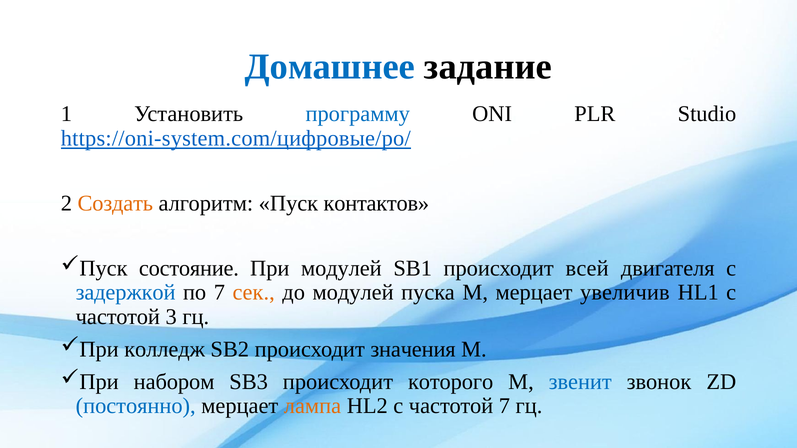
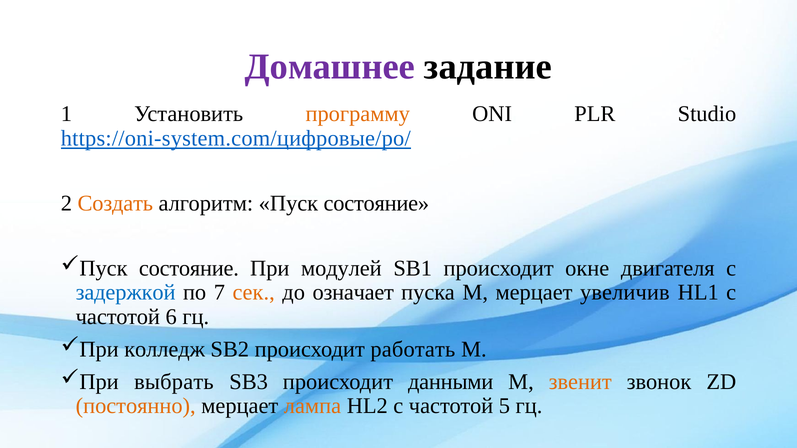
Домашнее colour: blue -> purple (330, 67)
программу colour: blue -> orange (358, 114)
Пуск контактов: контактов -> состояние (376, 203)
всей: всей -> окне (587, 269)
до модулей: модулей -> означает (353, 293)
3: 3 -> 6 (171, 317)
значения: значения -> работать (413, 350)
набором: набором -> выбрать (174, 382)
которого: которого -> данными (451, 382)
звенит colour: blue -> orange (580, 382)
постоянно colour: blue -> orange (136, 406)
частотой 7: 7 -> 5 (504, 406)
